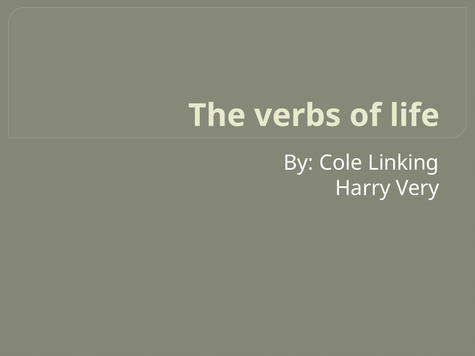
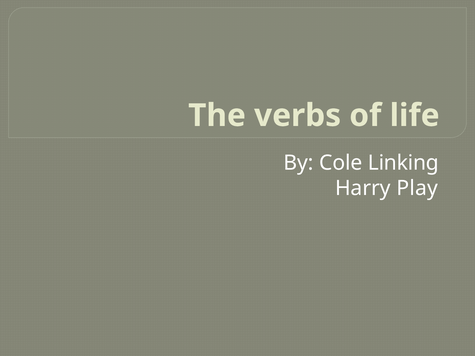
Very: Very -> Play (417, 188)
